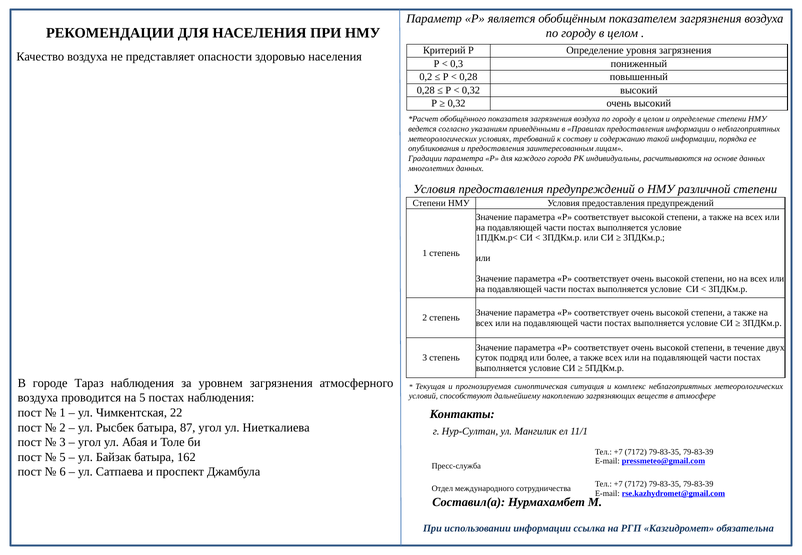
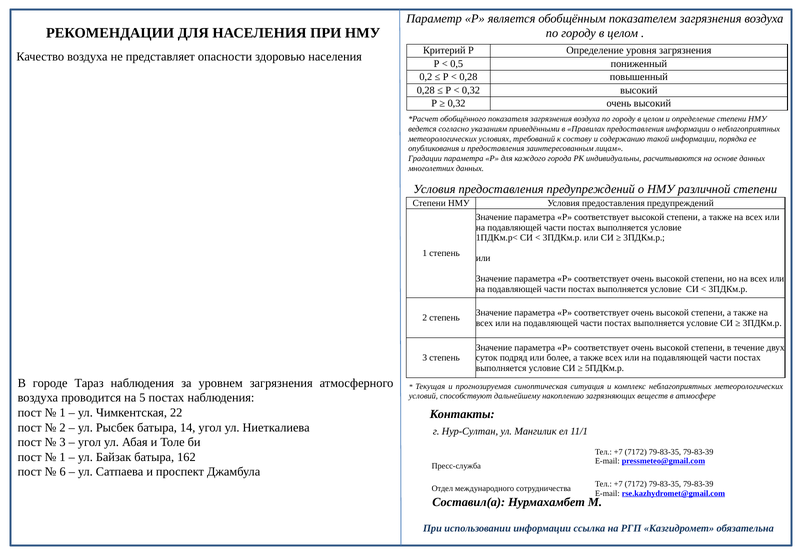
0,3: 0,3 -> 0,5 (457, 64)
87: 87 -> 14 (188, 428)
5: 5 -> 1 (63, 457)
